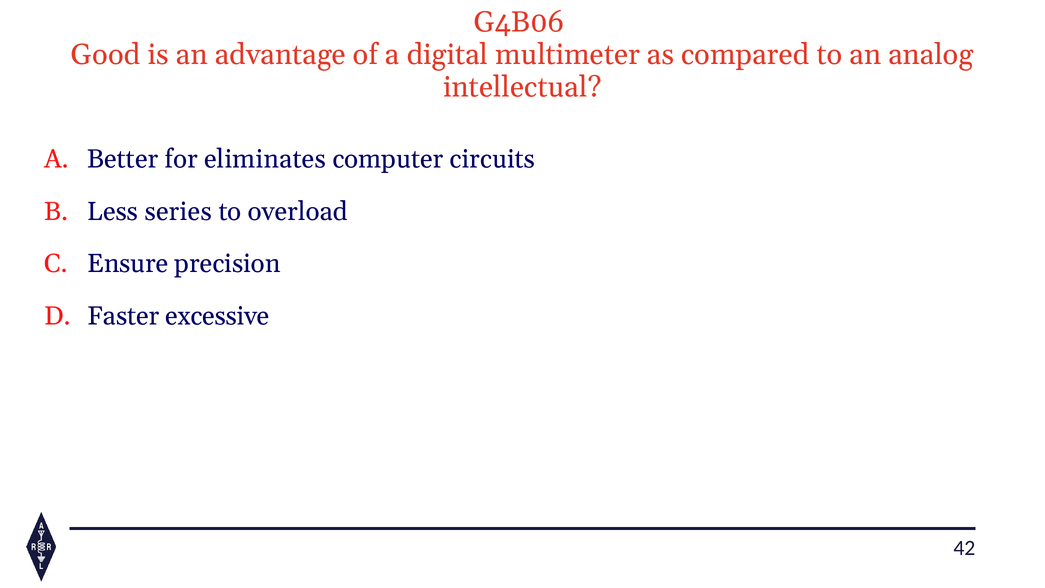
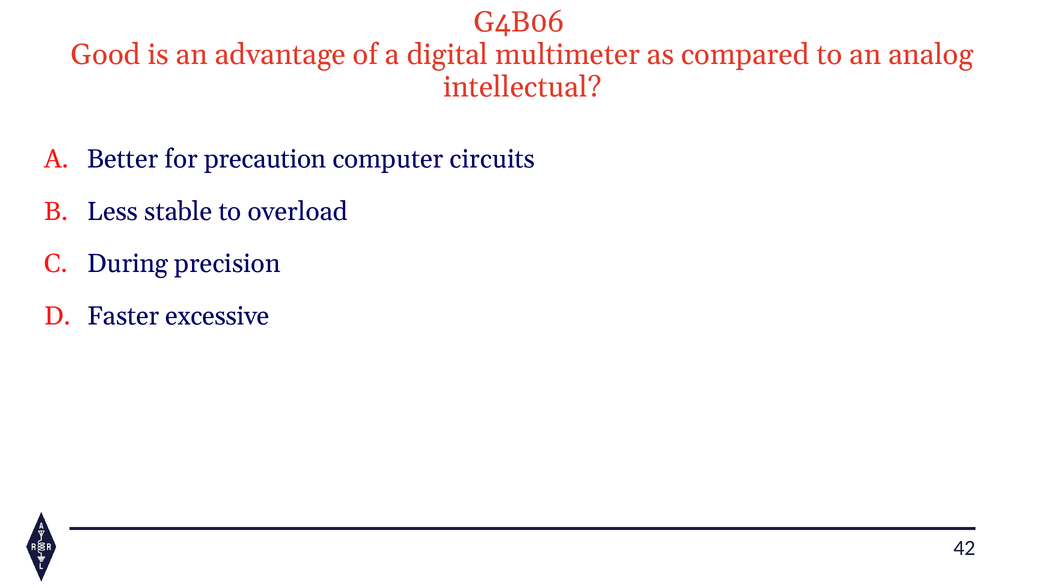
eliminates: eliminates -> precaution (265, 159)
series: series -> stable (178, 211)
Ensure: Ensure -> During (128, 264)
